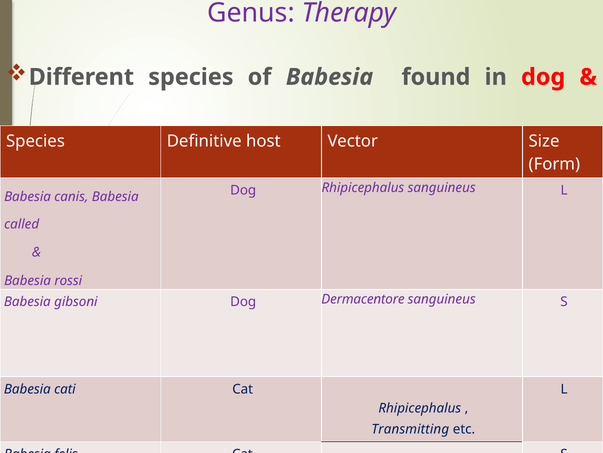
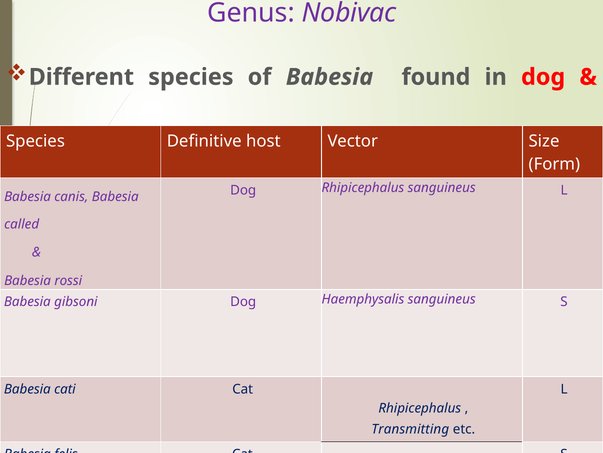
Therapy: Therapy -> Nobivac (349, 13)
Dermacentore: Dermacentore -> Haemphysalis (363, 299)
